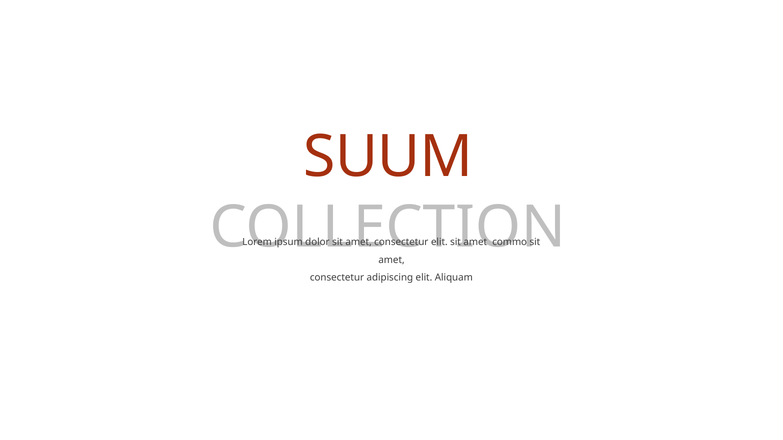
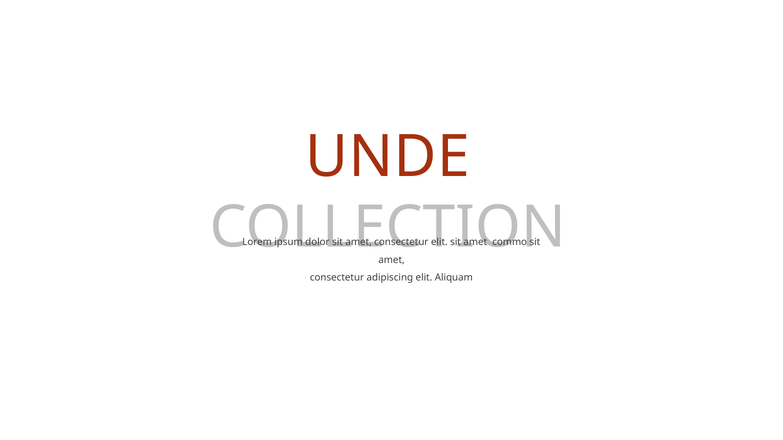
SUUM: SUUM -> UNDE (388, 157)
